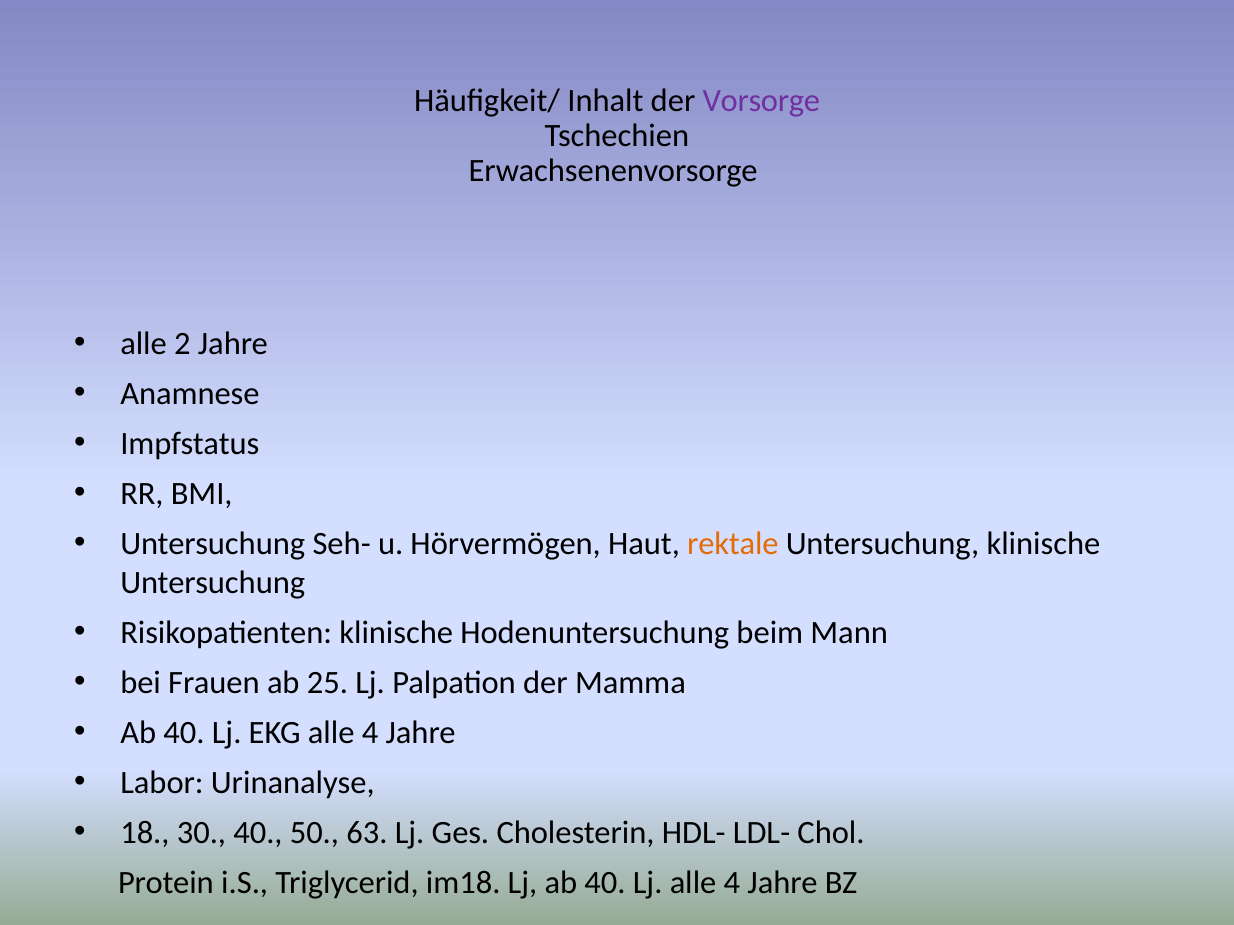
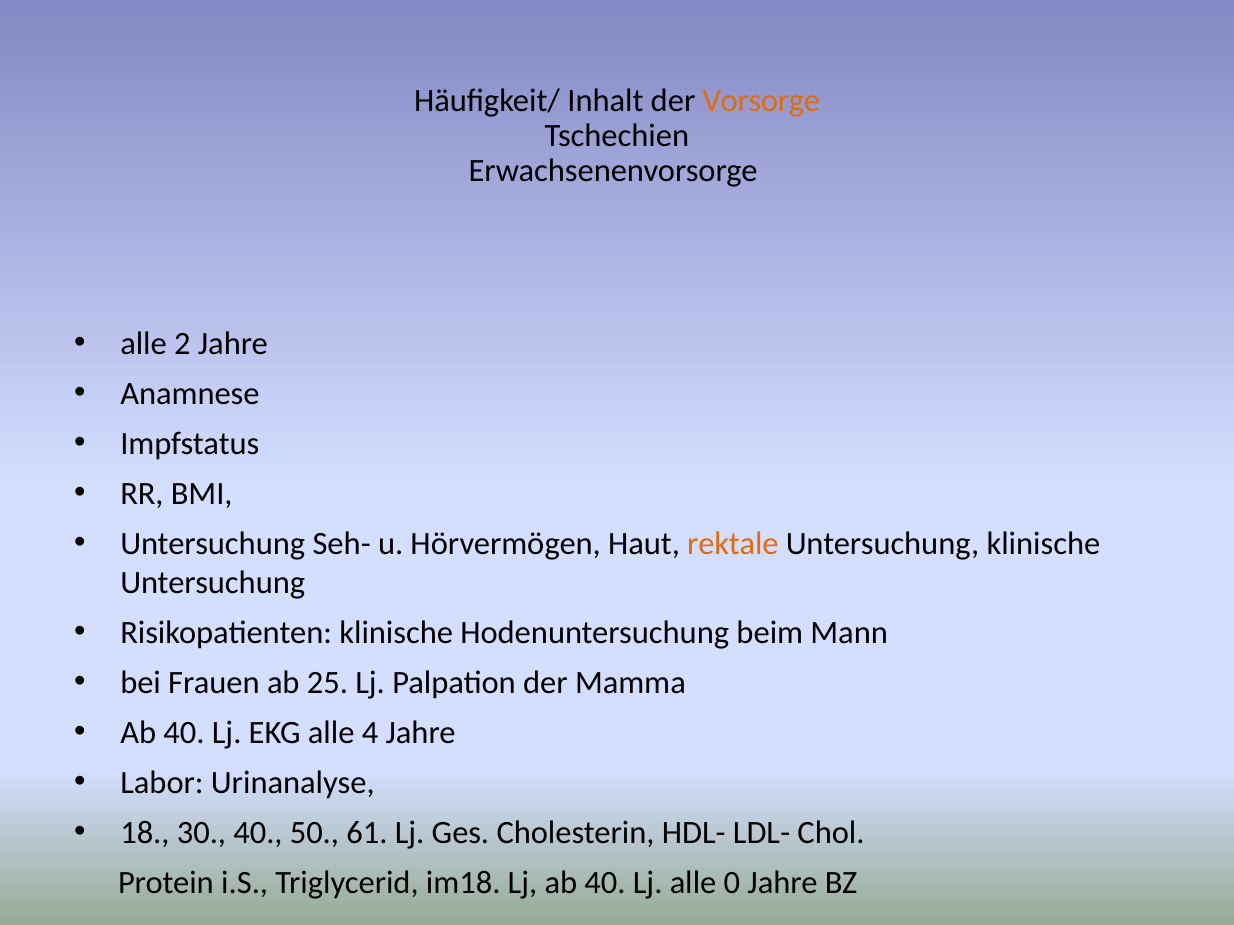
Vorsorge colour: purple -> orange (761, 101)
63: 63 -> 61 (367, 833)
Lj alle 4: 4 -> 0 (732, 883)
